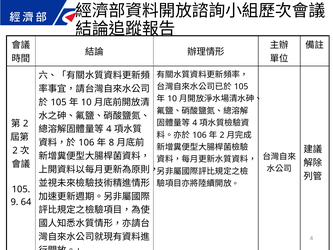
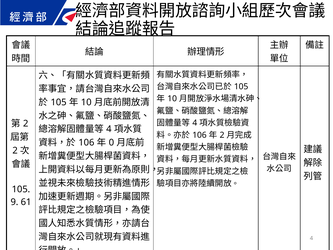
8: 8 -> 0 (111, 143)
64: 64 -> 61 (26, 202)
